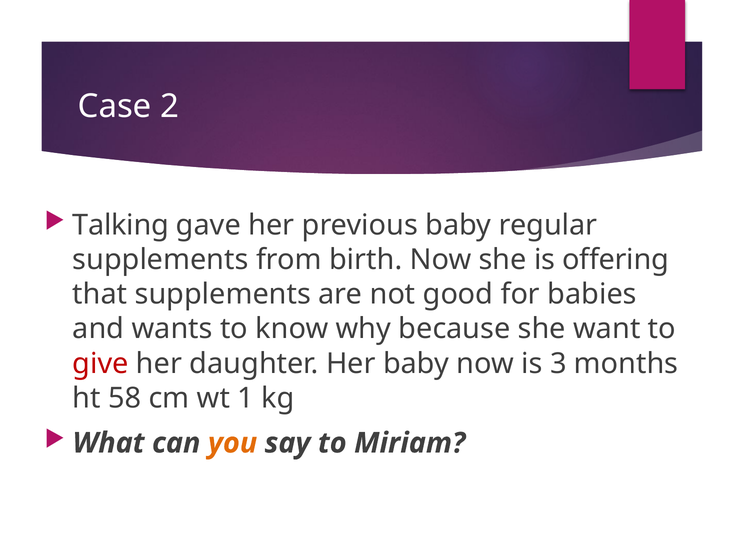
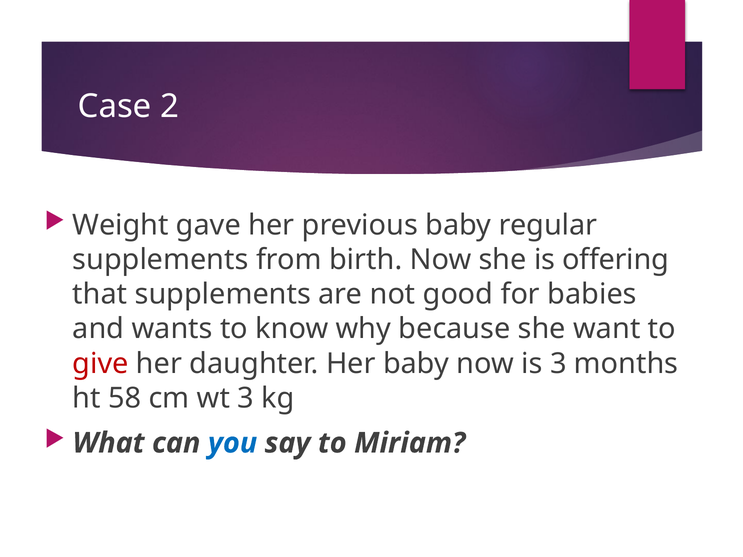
Talking: Talking -> Weight (121, 225)
wt 1: 1 -> 3 (246, 398)
you colour: orange -> blue (233, 443)
